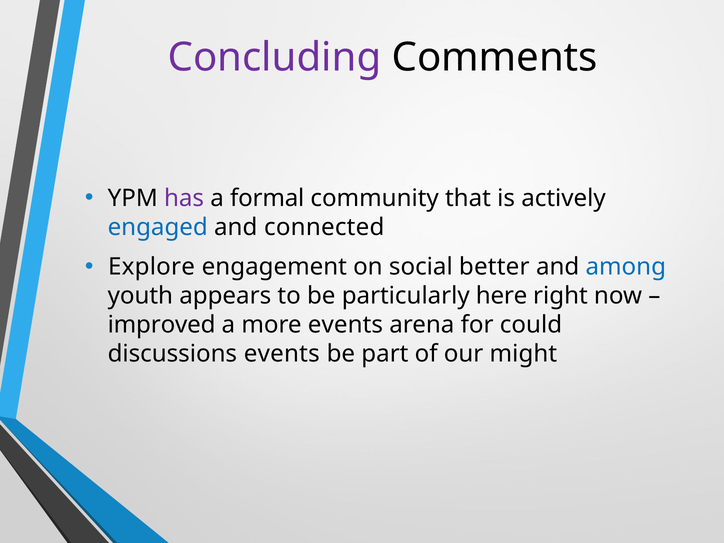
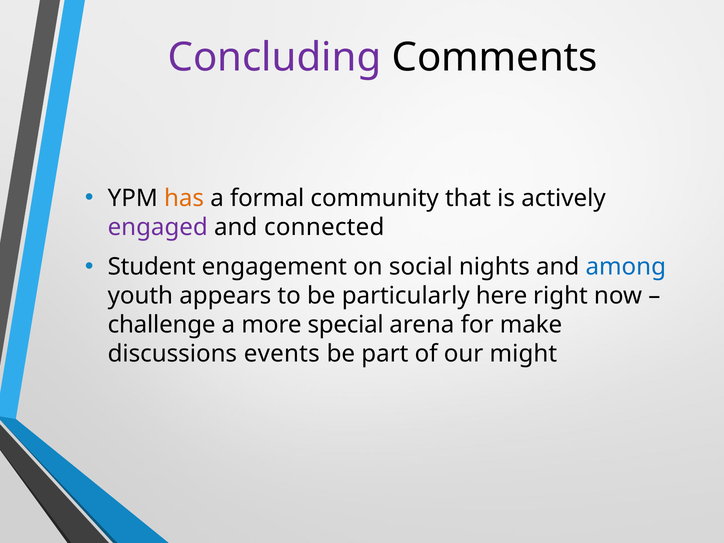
has colour: purple -> orange (184, 198)
engaged colour: blue -> purple (158, 227)
Explore: Explore -> Student (152, 267)
better: better -> nights (494, 267)
improved: improved -> challenge (162, 325)
more events: events -> special (346, 325)
could: could -> make (531, 325)
